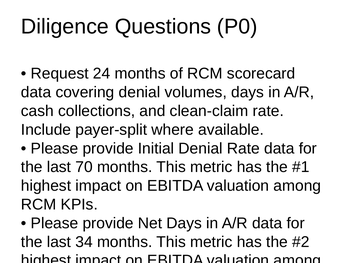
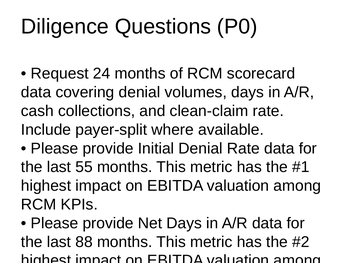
70: 70 -> 55 (84, 167)
34: 34 -> 88 (84, 241)
